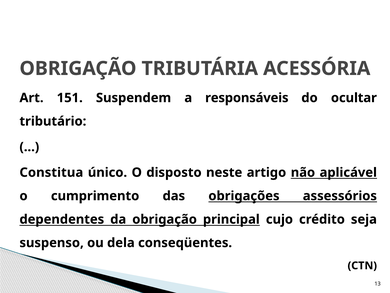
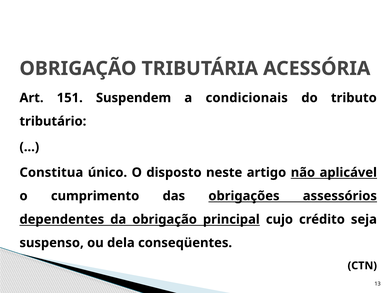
responsáveis: responsáveis -> condicionais (247, 98)
ocultar: ocultar -> tributo (354, 98)
